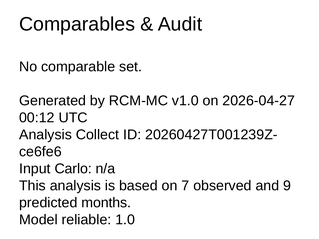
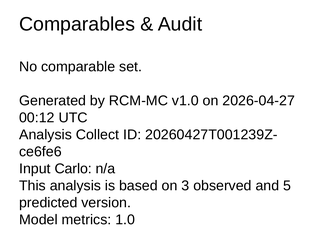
7: 7 -> 3 (185, 186)
9: 9 -> 5 (287, 186)
months: months -> version (106, 203)
reliable: reliable -> metrics (86, 220)
